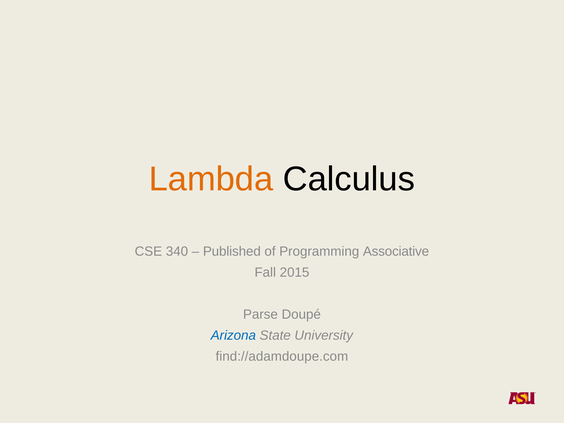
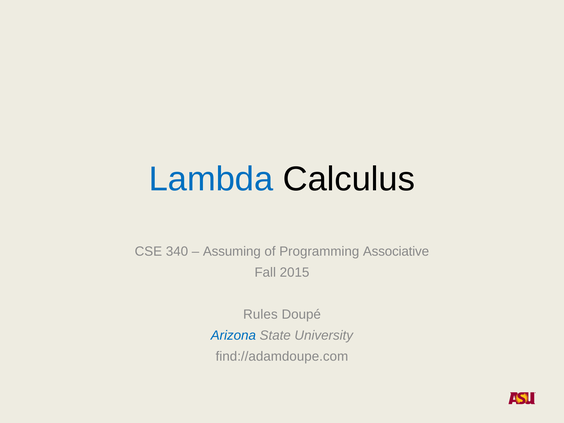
Lambda colour: orange -> blue (211, 179)
Published: Published -> Assuming (232, 251)
Parse: Parse -> Rules (260, 314)
